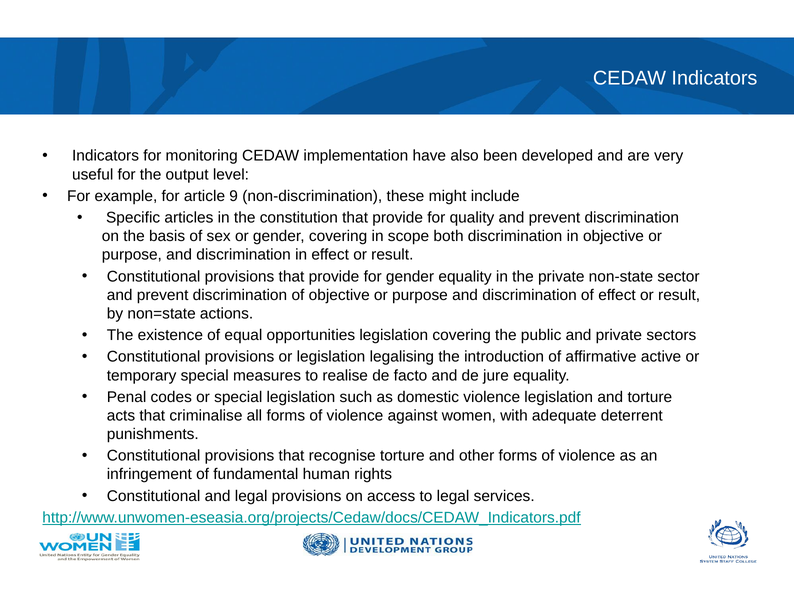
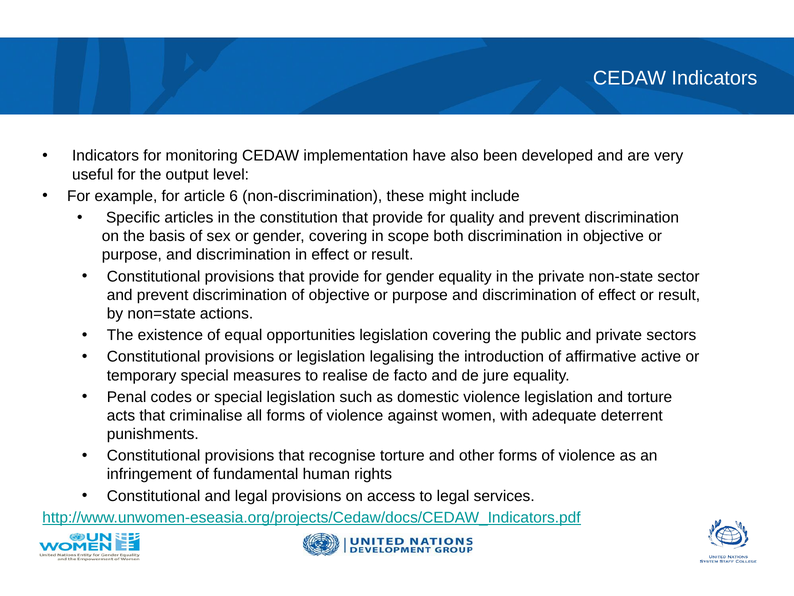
9: 9 -> 6 (234, 196)
